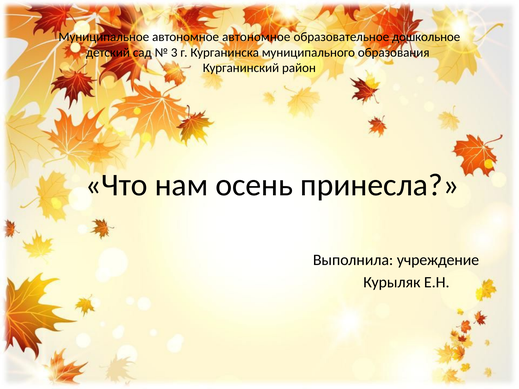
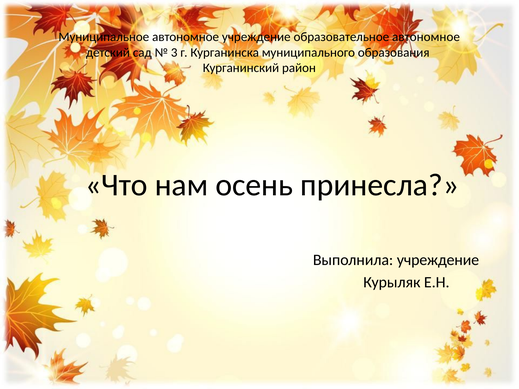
автономное автономное: автономное -> учреждение (256, 37)
образовательное дошкольное: дошкольное -> автономное (426, 37)
